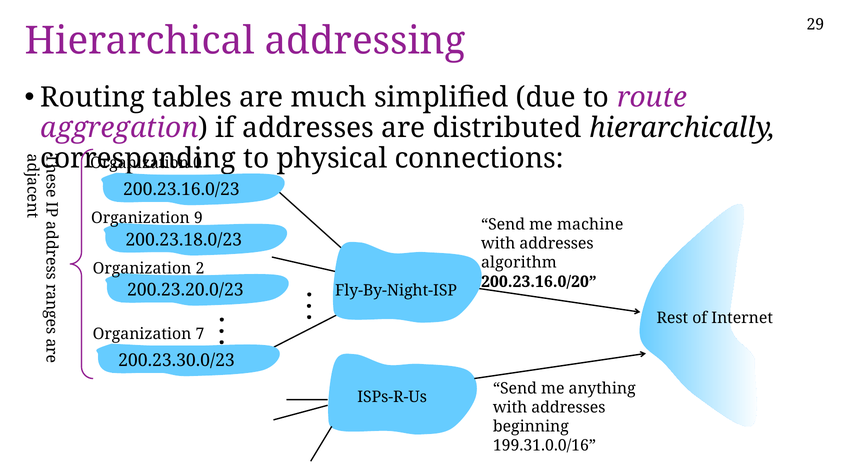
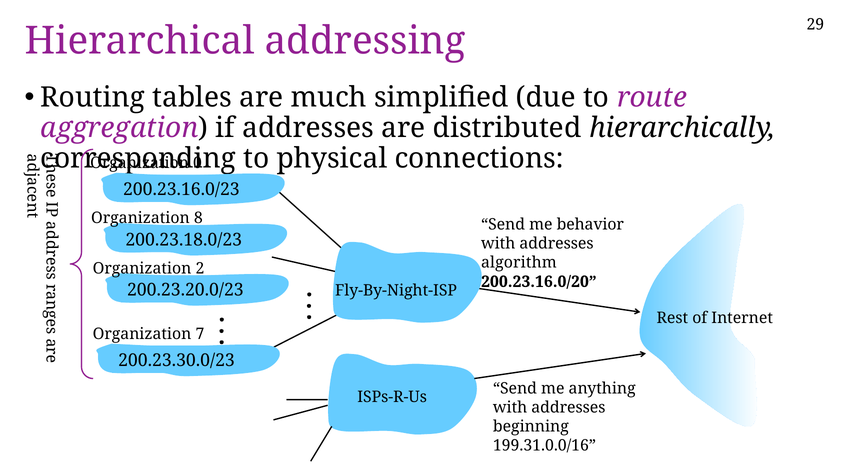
9: 9 -> 8 (198, 218)
machine: machine -> behavior (590, 225)
